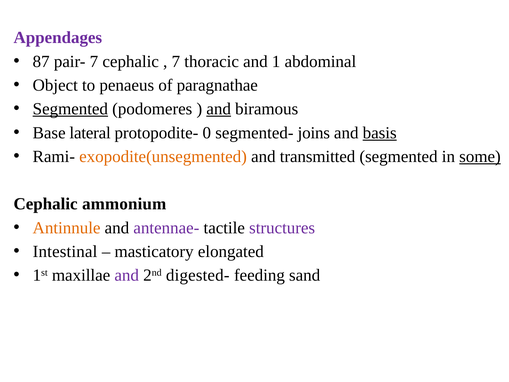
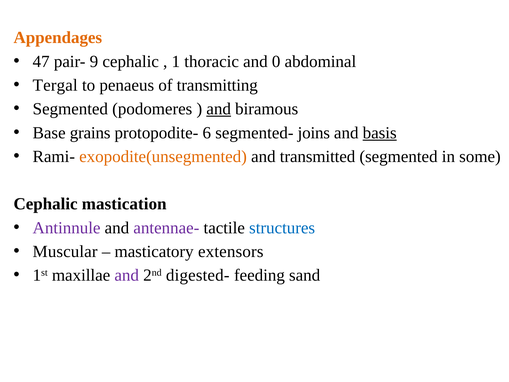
Appendages colour: purple -> orange (58, 38)
87: 87 -> 47 (41, 61)
pair- 7: 7 -> 9 (94, 61)
7: 7 -> 1 (176, 61)
1: 1 -> 0 (276, 61)
Object: Object -> Tergal (55, 85)
paragnathae: paragnathae -> transmitting (217, 85)
Segmented underline: present -> none (70, 109)
lateral: lateral -> grains (90, 133)
0: 0 -> 6 (207, 133)
some underline: present -> none (480, 156)
ammonium: ammonium -> mastication (124, 204)
Antinnule colour: orange -> purple (67, 228)
structures colour: purple -> blue (282, 228)
Intestinal: Intestinal -> Muscular (65, 251)
elongated: elongated -> extensors (231, 251)
